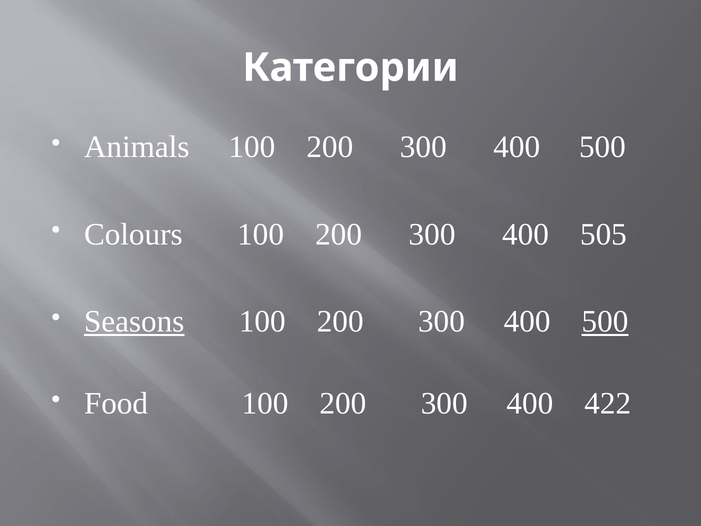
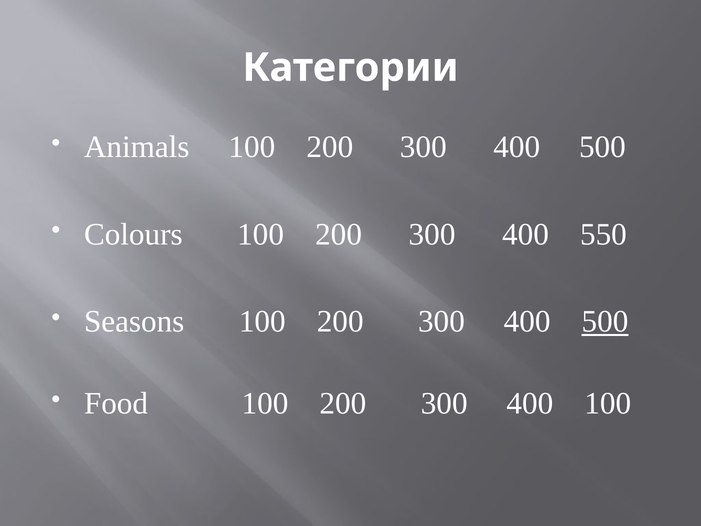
505: 505 -> 550 (603, 234)
Seasons underline: present -> none (134, 322)
400 422: 422 -> 100 (608, 403)
